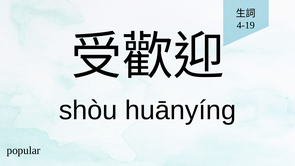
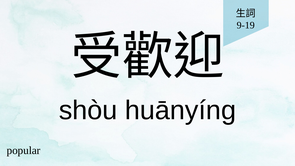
4-19: 4-19 -> 9-19 (246, 25)
